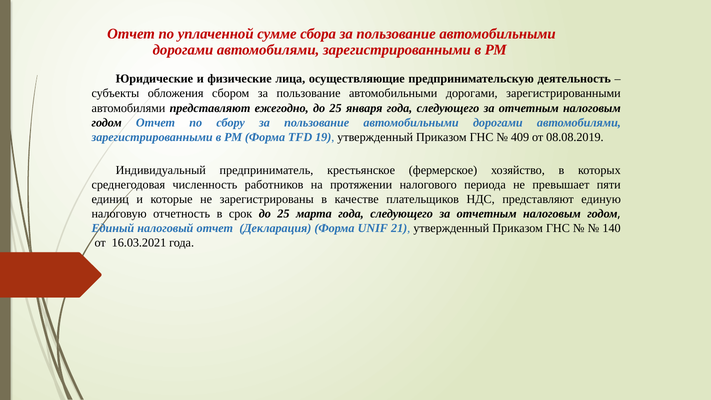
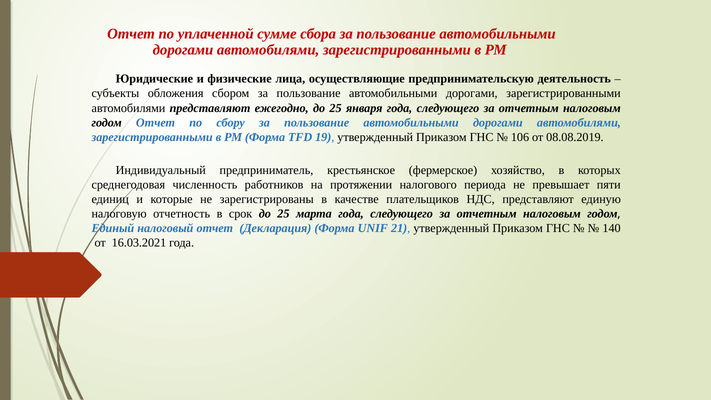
409: 409 -> 106 (520, 137)
